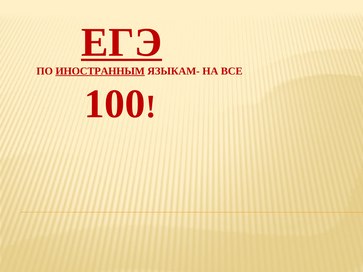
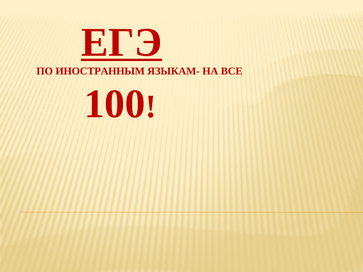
ИНОСТРАННЫМ underline: present -> none (100, 71)
